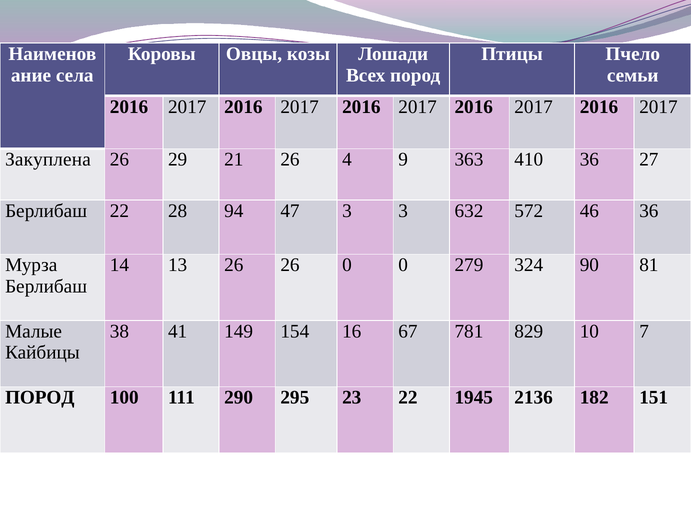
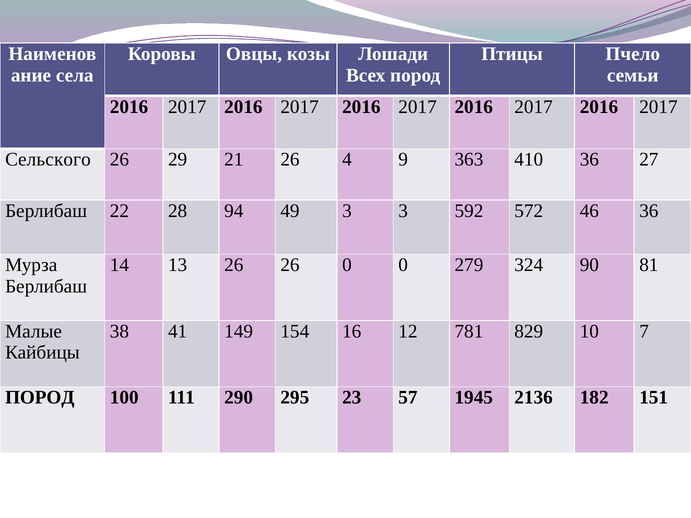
Закуплена: Закуплена -> Сельского (48, 160)
47: 47 -> 49 (290, 211)
632: 632 -> 592 (469, 211)
67: 67 -> 12 (408, 331)
23 22: 22 -> 57 (408, 398)
